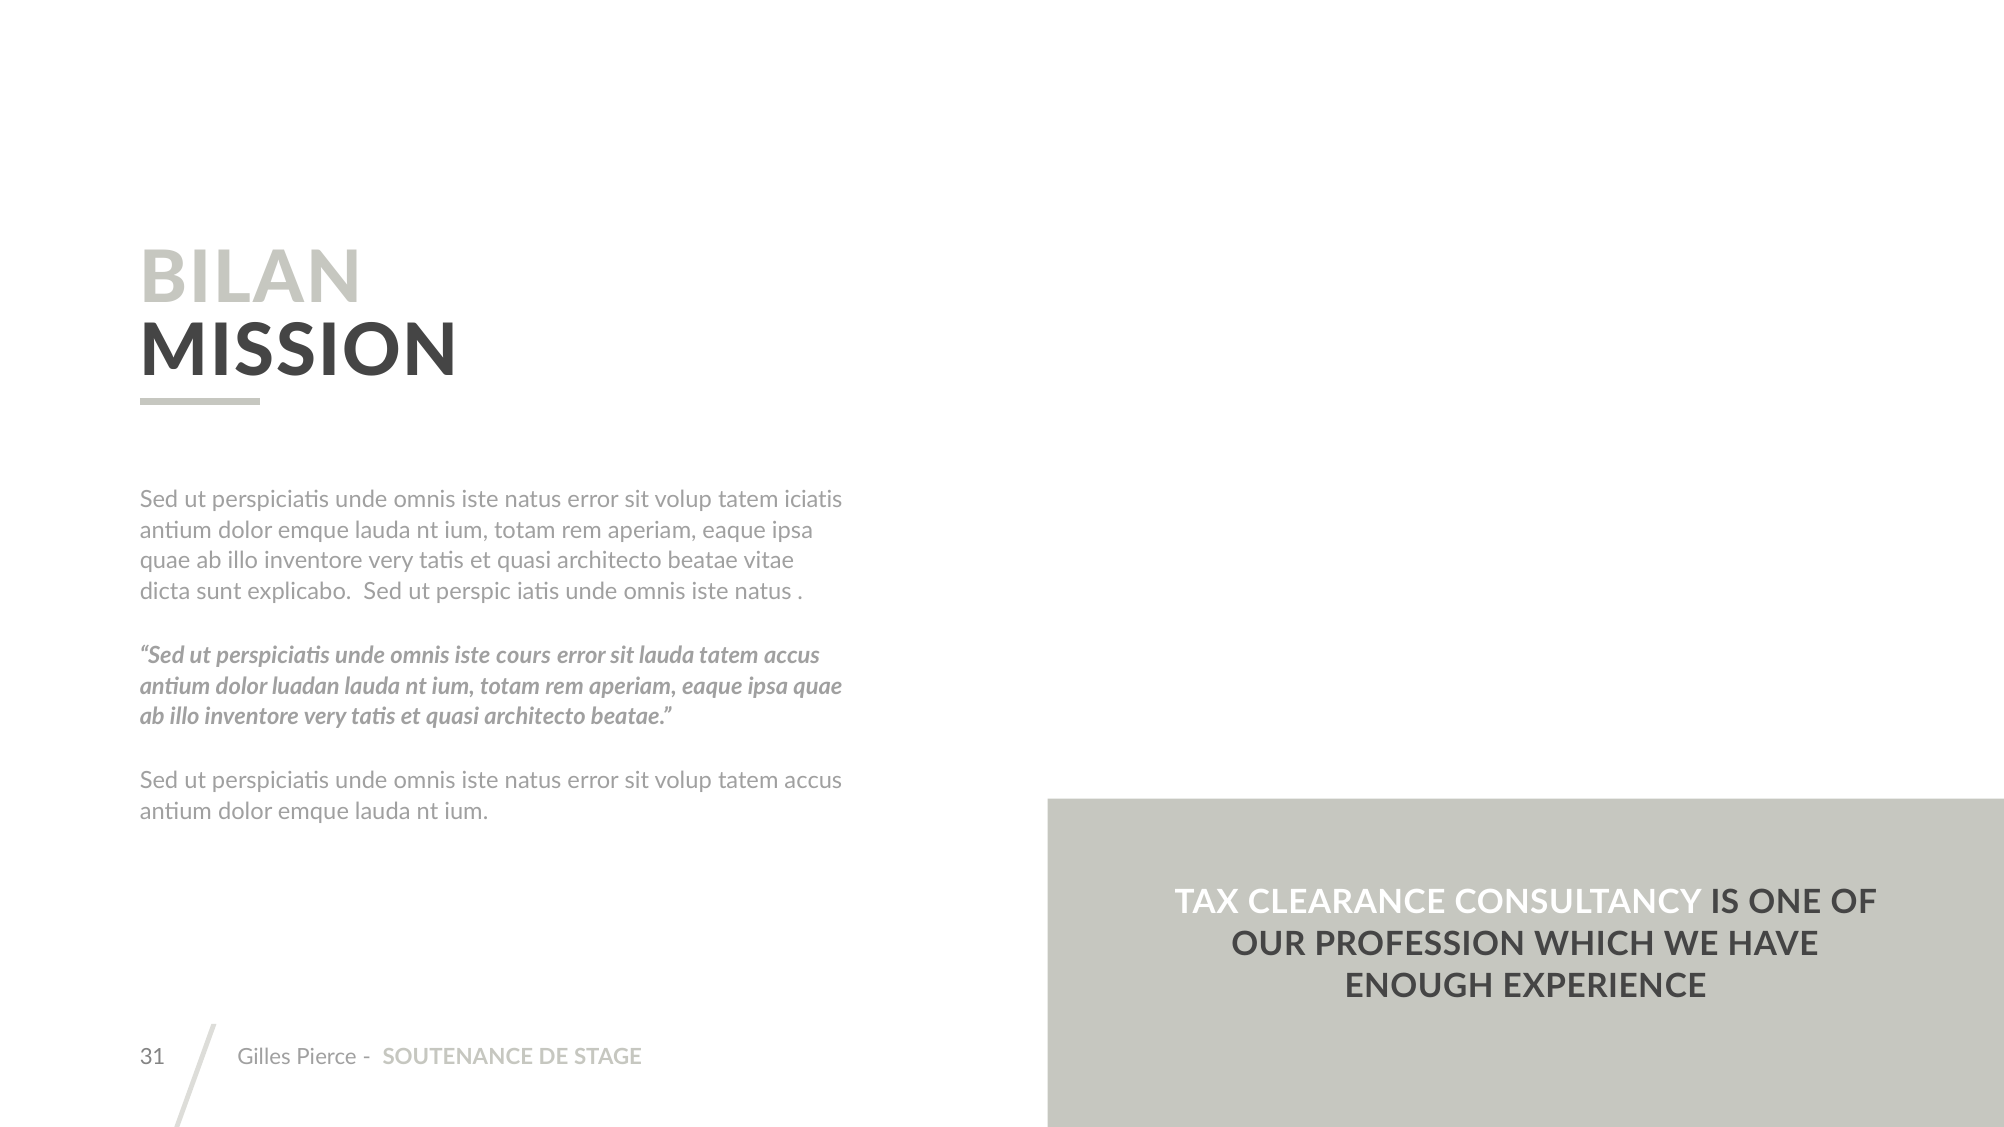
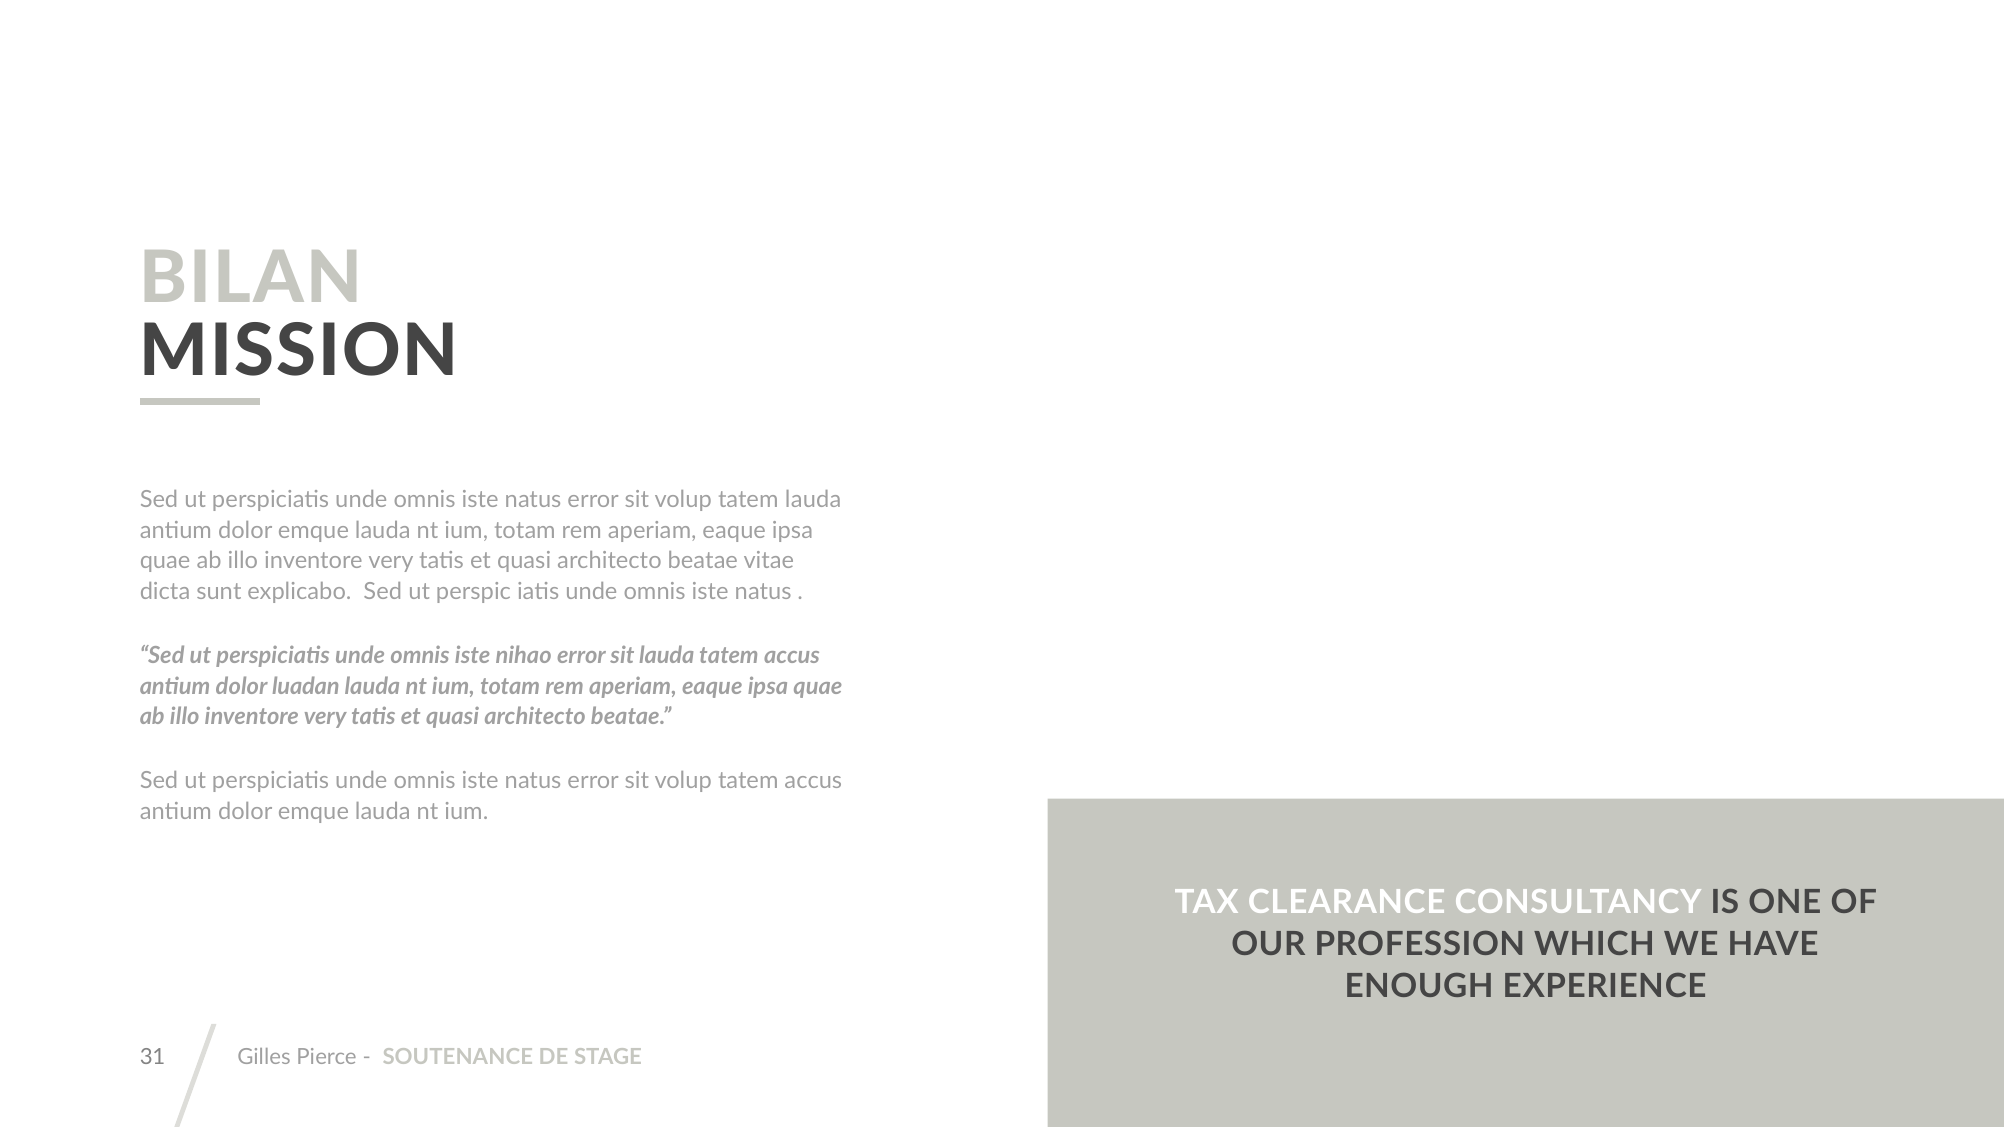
tatem iciatis: iciatis -> lauda (813, 500)
cours: cours -> nihao (524, 656)
